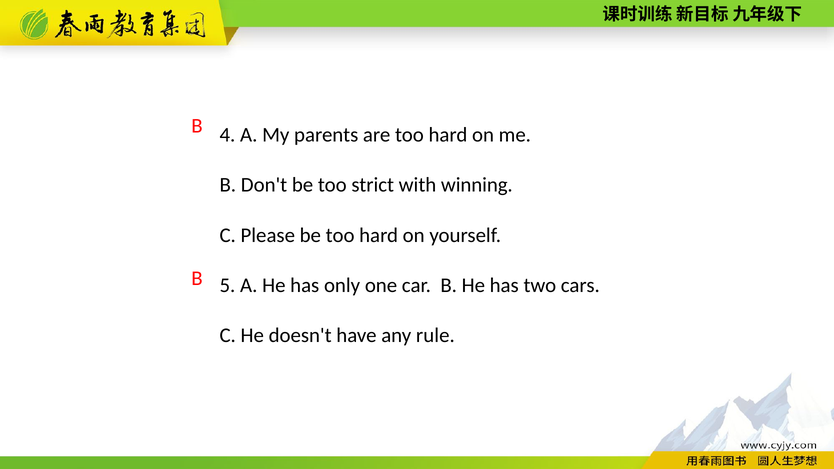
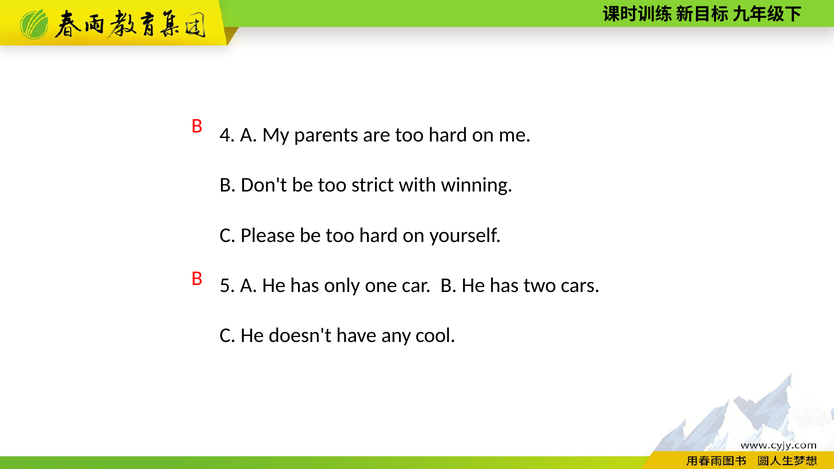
rule: rule -> cool (436, 335)
